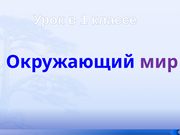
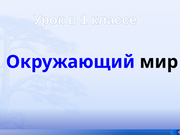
мир colour: purple -> black (159, 62)
